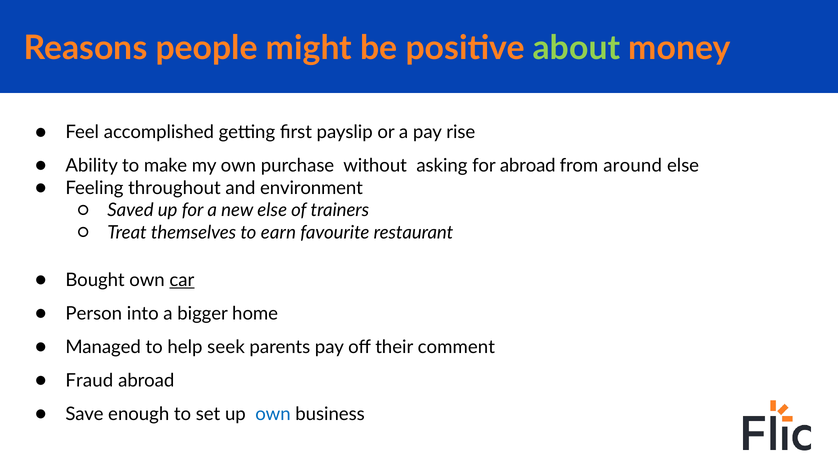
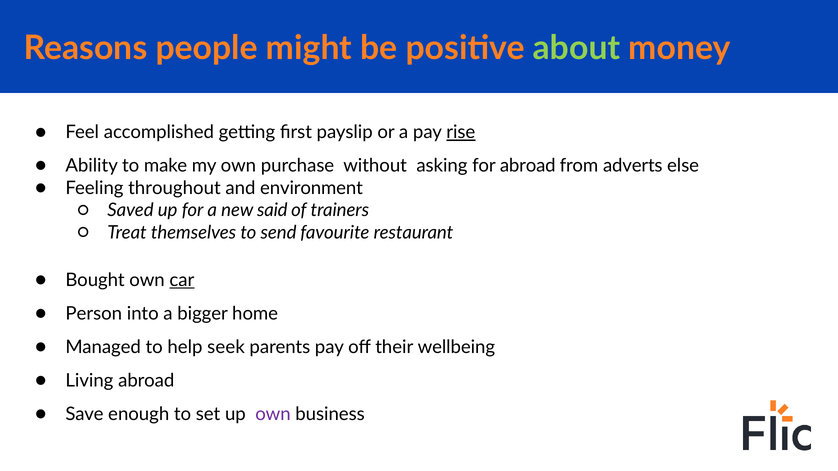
rise underline: none -> present (461, 132)
around: around -> adverts (633, 166)
new else: else -> said (272, 210)
earn: earn -> send (279, 233)
comment: comment -> wellbeing (456, 347)
Fraud: Fraud -> Living (89, 381)
own colour: blue -> purple (273, 414)
